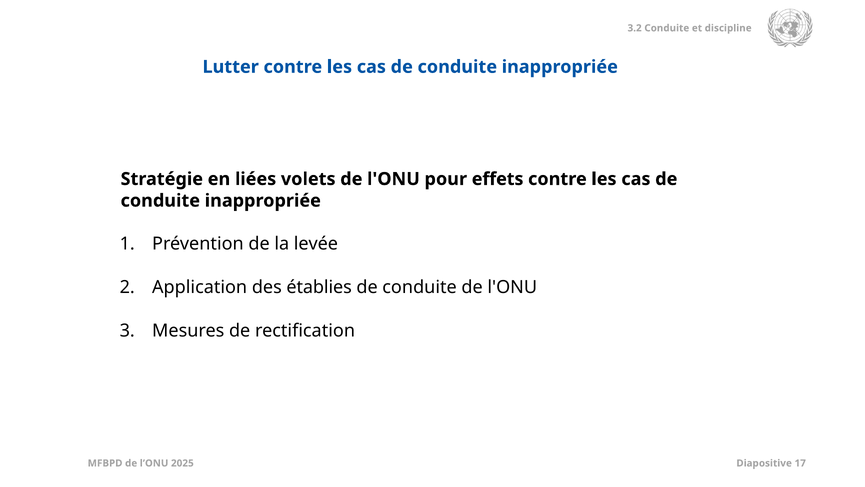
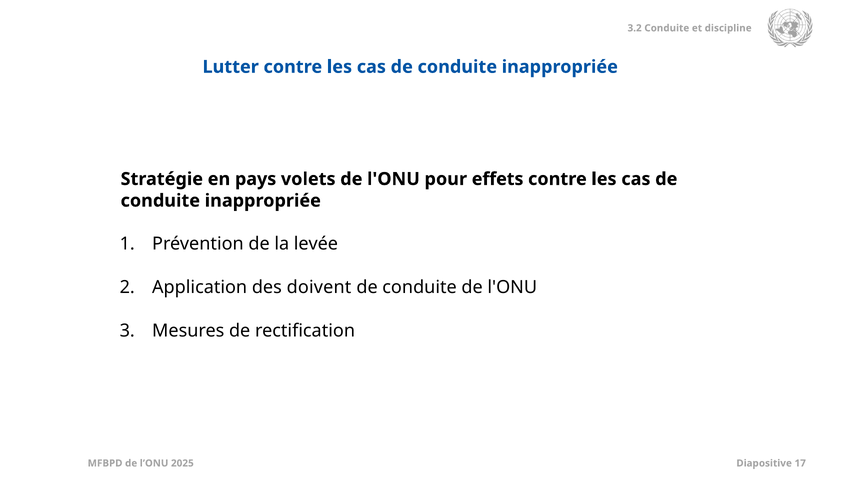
liées: liées -> pays (256, 179)
établies: établies -> doivent (319, 287)
